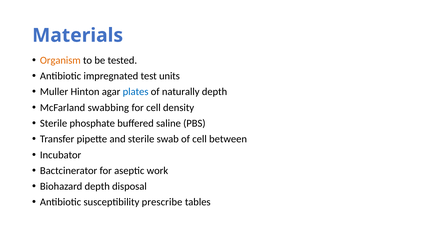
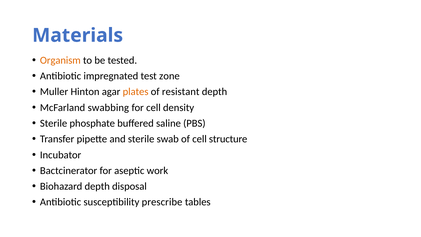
units: units -> zone (169, 76)
plates colour: blue -> orange (136, 92)
naturally: naturally -> resistant (181, 92)
between: between -> structure (228, 139)
